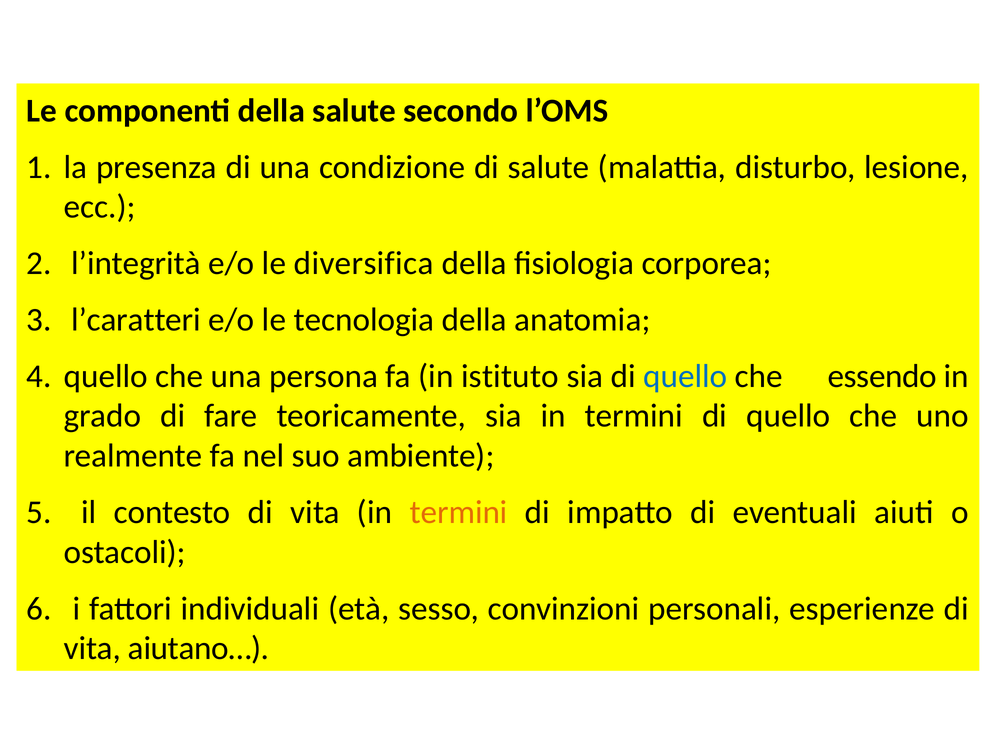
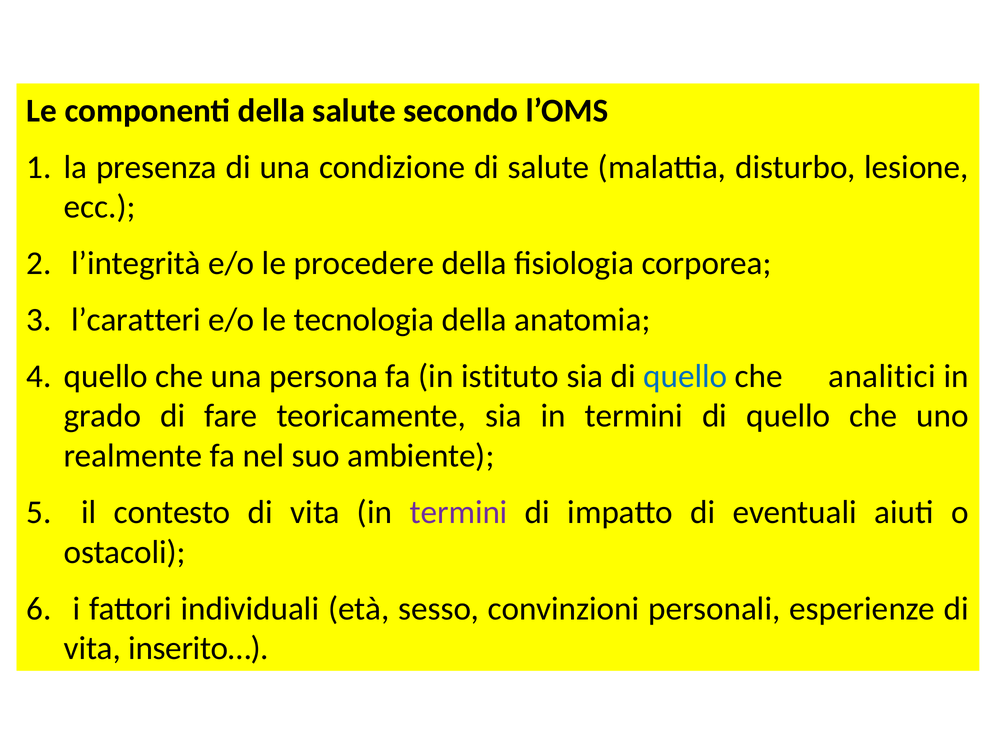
diversifica: diversifica -> procedere (364, 263)
essendo: essendo -> analitici (882, 376)
termini colour: orange -> purple (459, 512)
aiutano…: aiutano… -> inserito… (199, 648)
